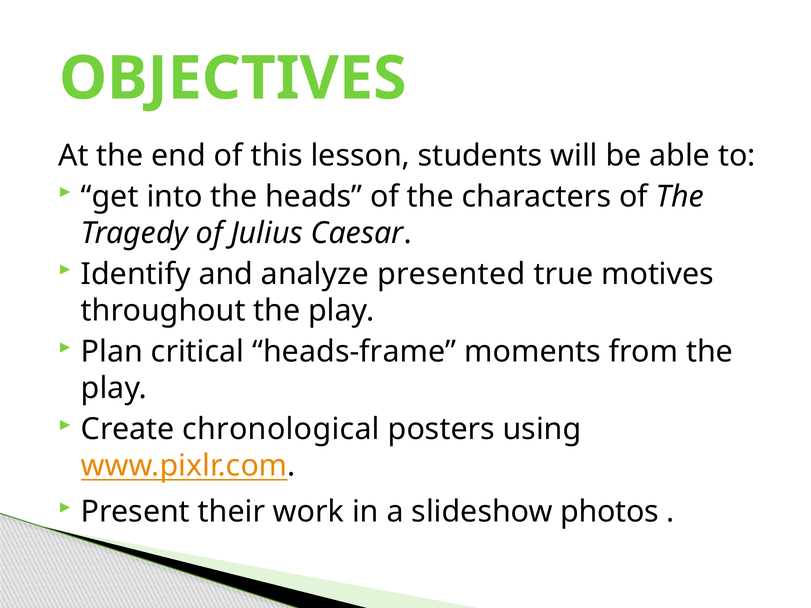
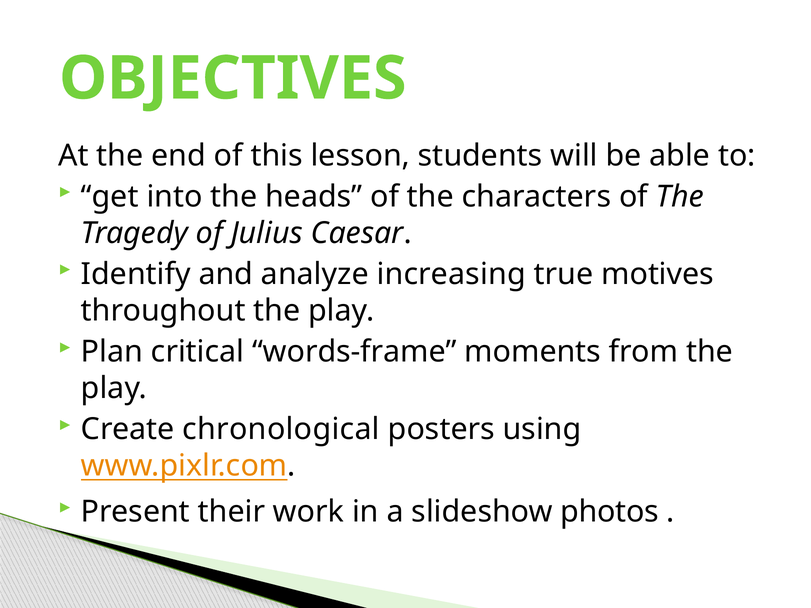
presented: presented -> increasing (451, 274)
heads-frame: heads-frame -> words-frame (354, 352)
